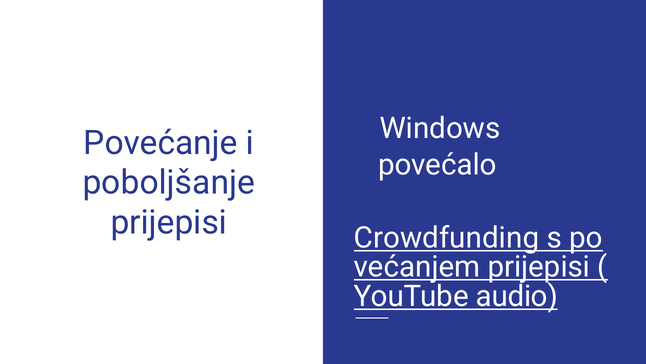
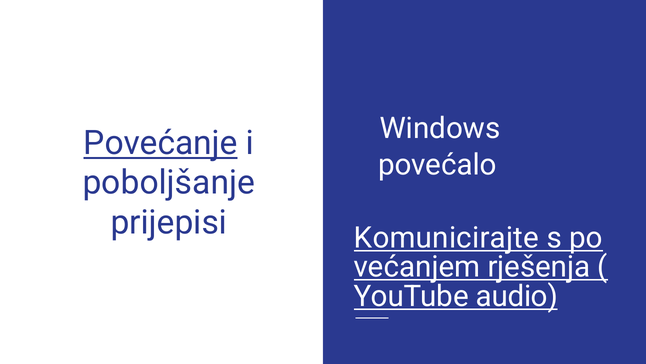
Povećanje underline: none -> present (161, 143)
Crowdfunding: Crowdfunding -> Komunicirajte (446, 238)
prijepisi: prijepisi -> rješenja (539, 267)
